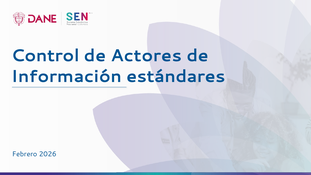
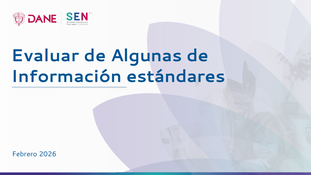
Control: Control -> Evaluar (45, 56)
Actores: Actores -> Algunas (146, 56)
